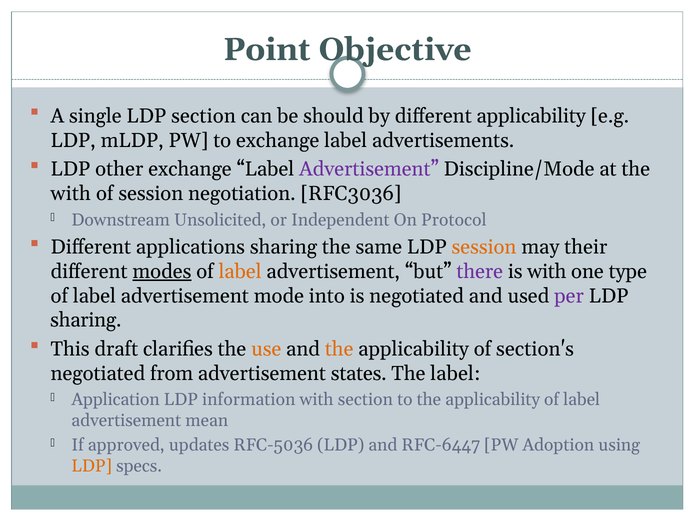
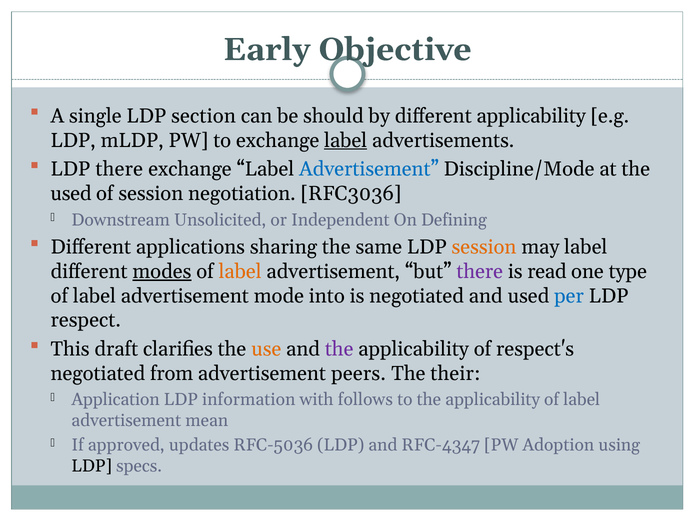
Point: Point -> Early (267, 50)
label underline: none -> present (346, 140)
LDP other: other -> there (119, 169)
Advertisement colour: purple -> blue (369, 169)
with: with -> used (71, 194)
Protocol: Protocol -> Defining (454, 220)
may their: their -> label (586, 247)
is with: with -> read (547, 272)
per colour: purple -> blue (569, 296)
sharing: sharing -> respect (86, 320)
the colour: orange -> purple (339, 349)
section's: section's -> respect's (535, 349)
states: states -> peers (359, 374)
The label: label -> their (455, 374)
with section: section -> follows (365, 400)
RFC-6447: RFC-6447 -> RFC-4347 (441, 445)
LDP colour: orange -> black (92, 466)
